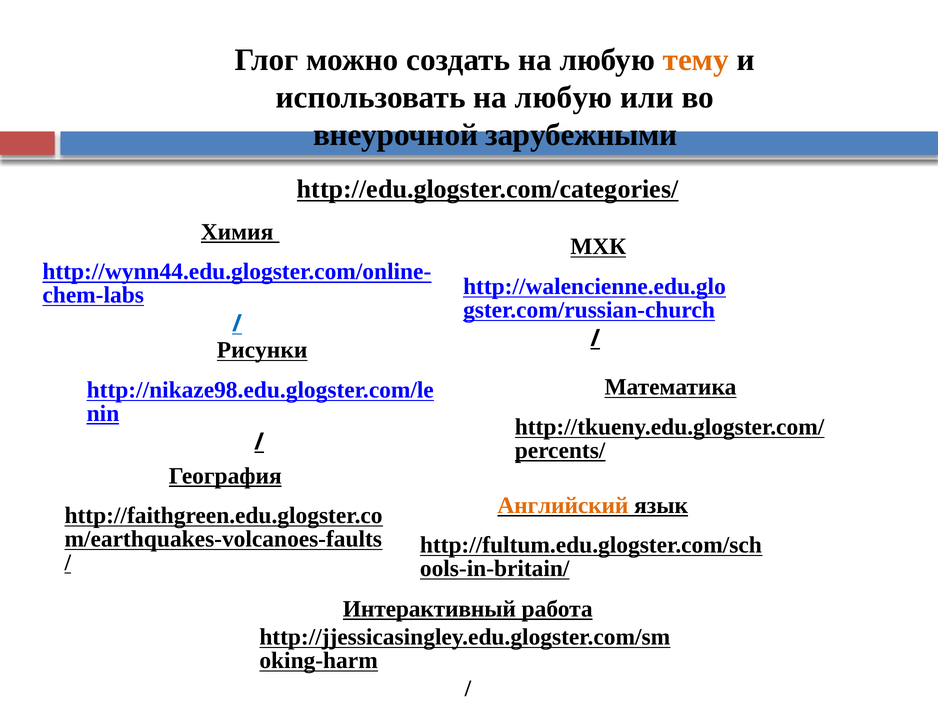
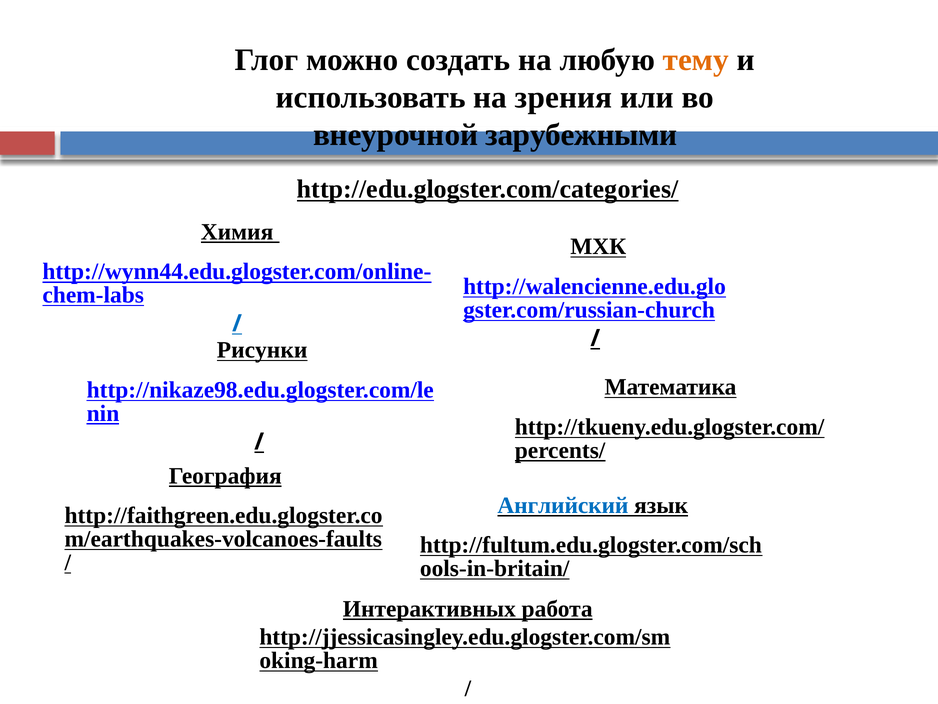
использовать на любую: любую -> зрения (564, 97)
Английский colour: orange -> blue (563, 505)
Интерактивный: Интерактивный -> Интерактивных (429, 608)
